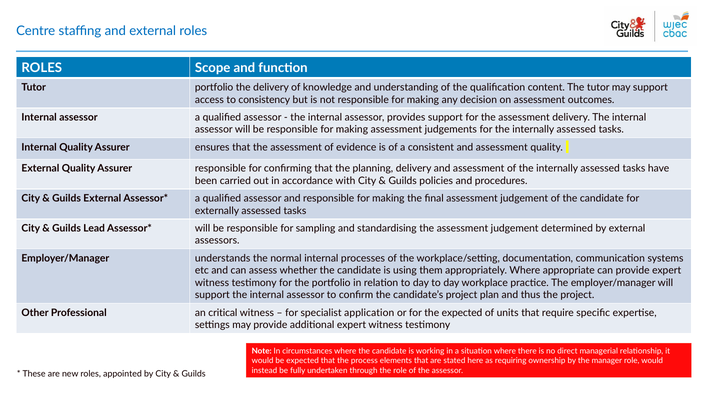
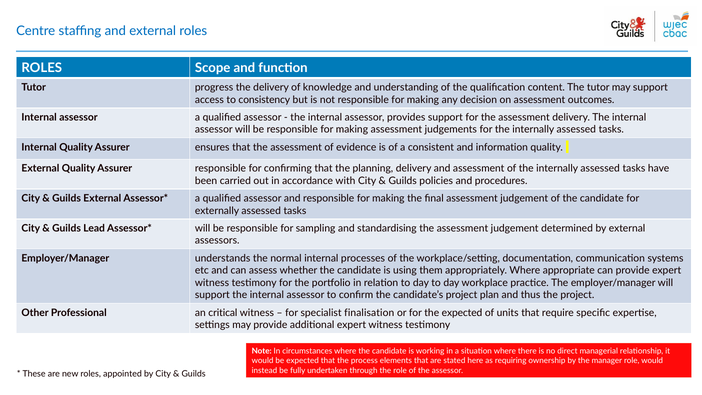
Tutor portfolio: portfolio -> progress (214, 87)
consistent and assessment: assessment -> information (502, 147)
application: application -> finalisation (369, 313)
